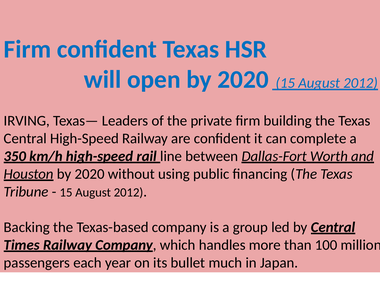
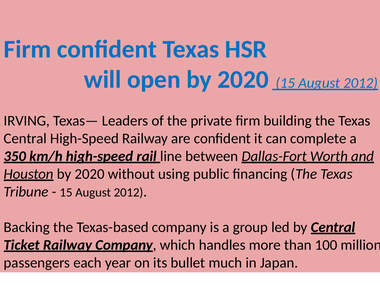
Times: Times -> Ticket (22, 245)
